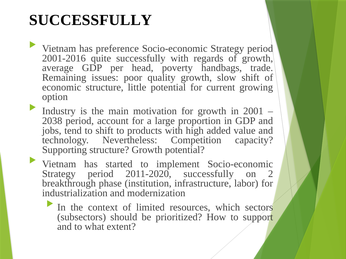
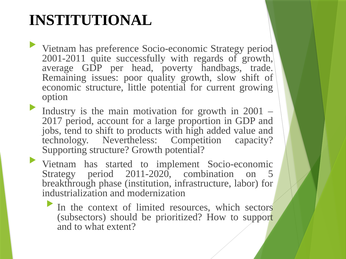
SUCCESSFULLY: SUCCESSFULLY -> INSTITUTIONAL (91, 20)
2001-2016: 2001-2016 -> 2001-2011 (64, 58)
2038: 2038 -> 2017 (52, 121)
2011-2020 successfully: successfully -> combination (209, 174)
2: 2 -> 5 (271, 174)
